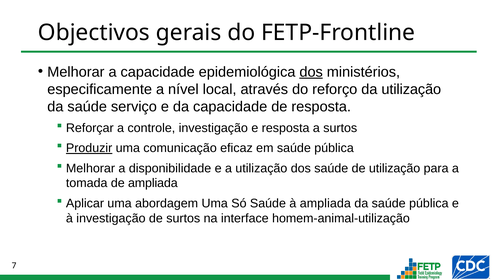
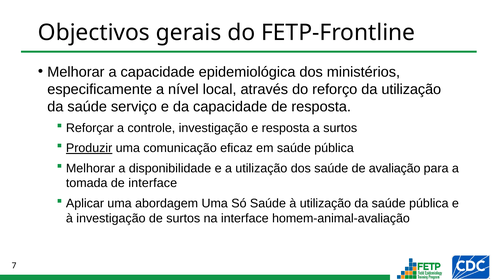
dos underline: present -> none (311, 72)
de utilização: utilização -> avaliação (395, 168)
de ampliada: ampliada -> interface (153, 183)
à ampliada: ampliada -> utilização (325, 203)
homem-animal-utilização: homem-animal-utilização -> homem-animal-avaliação (341, 218)
